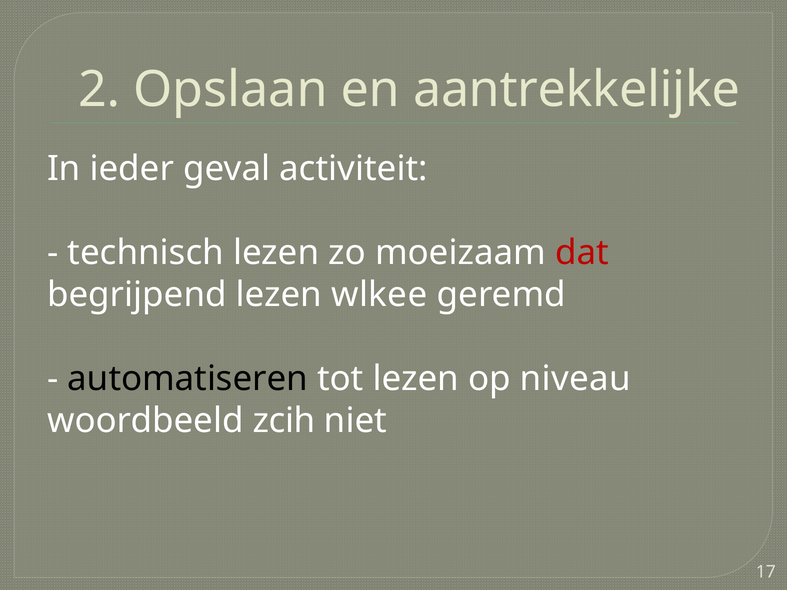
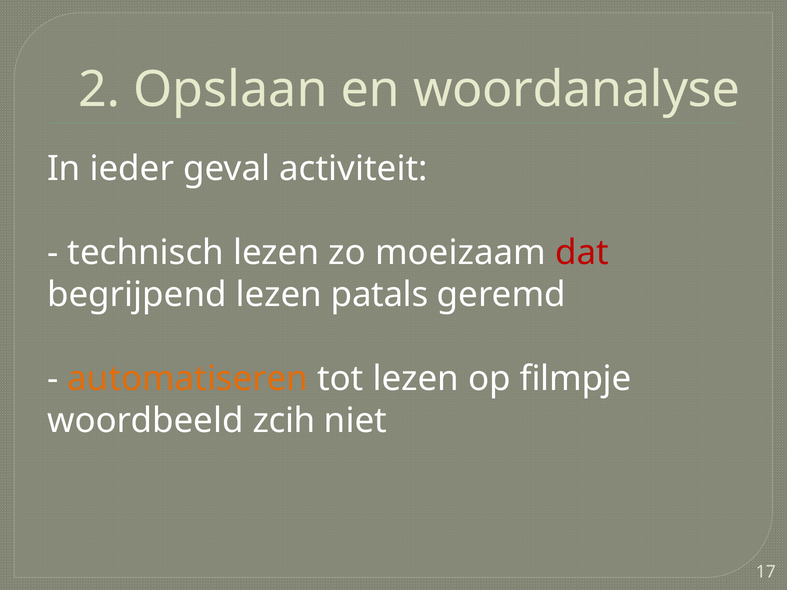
aantrekkelijke: aantrekkelijke -> woordanalyse (577, 90)
wlkee: wlkee -> patals (380, 295)
automatiseren colour: black -> orange (188, 379)
niveau: niveau -> filmpje (576, 379)
